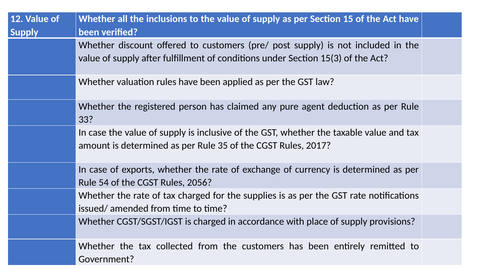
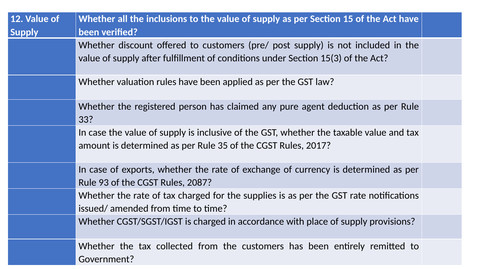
54: 54 -> 93 (104, 182)
2056: 2056 -> 2087 (199, 182)
